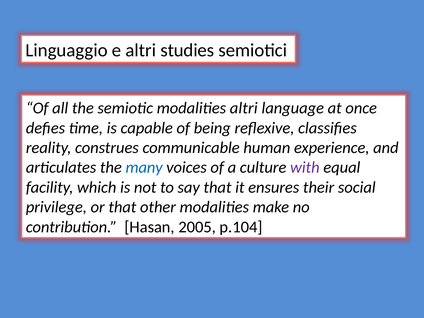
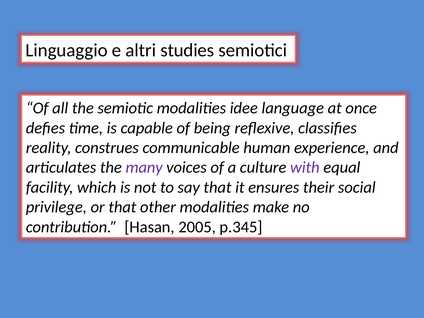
modalities altri: altri -> idee (244, 108)
many colour: blue -> purple (144, 168)
p.104: p.104 -> p.345 (241, 227)
